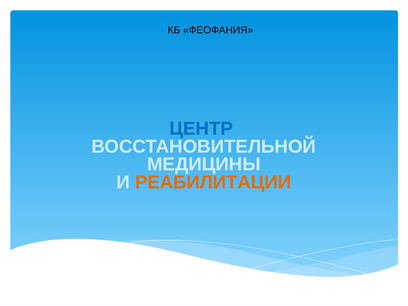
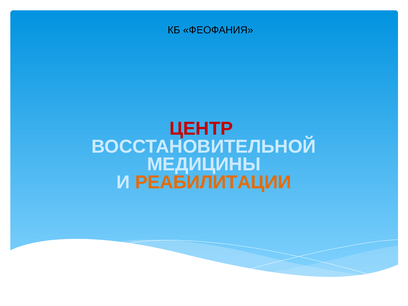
ЦЕНТР colour: blue -> red (201, 129)
